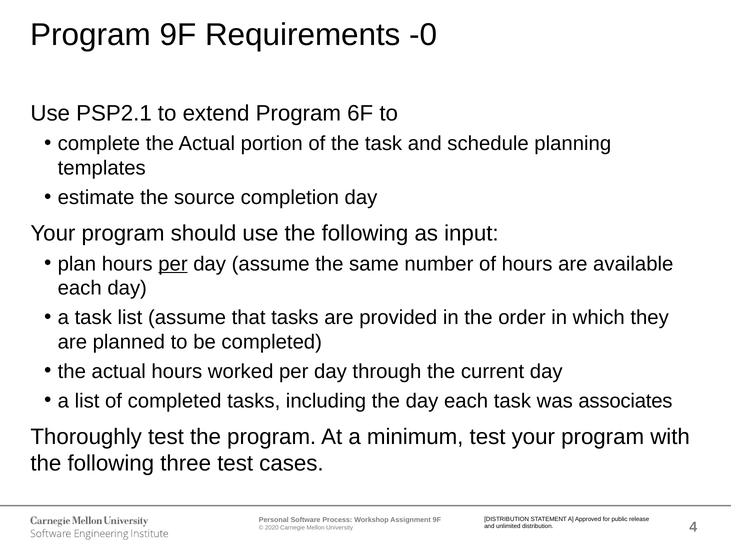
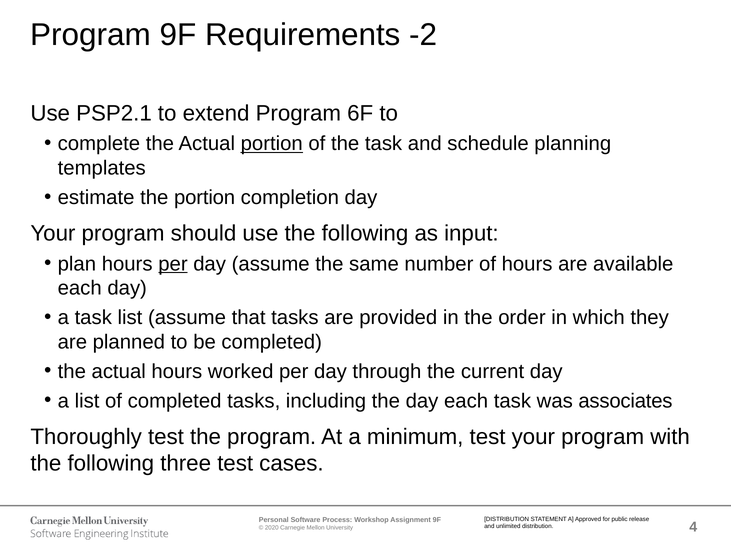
-0: -0 -> -2 (423, 35)
portion underline: none -> present (272, 144)
the source: source -> portion (205, 198)
